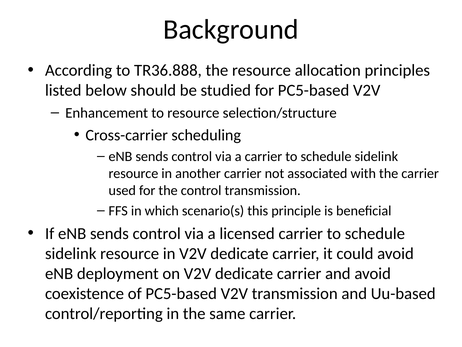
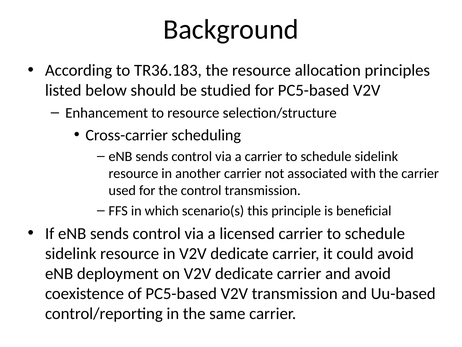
TR36.888: TR36.888 -> TR36.183 (168, 70)
